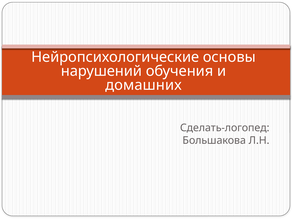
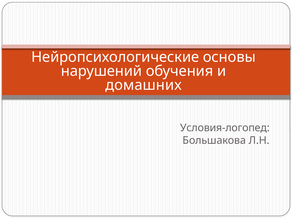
Сделать-логопед: Сделать-логопед -> Условия-логопед (225, 128)
